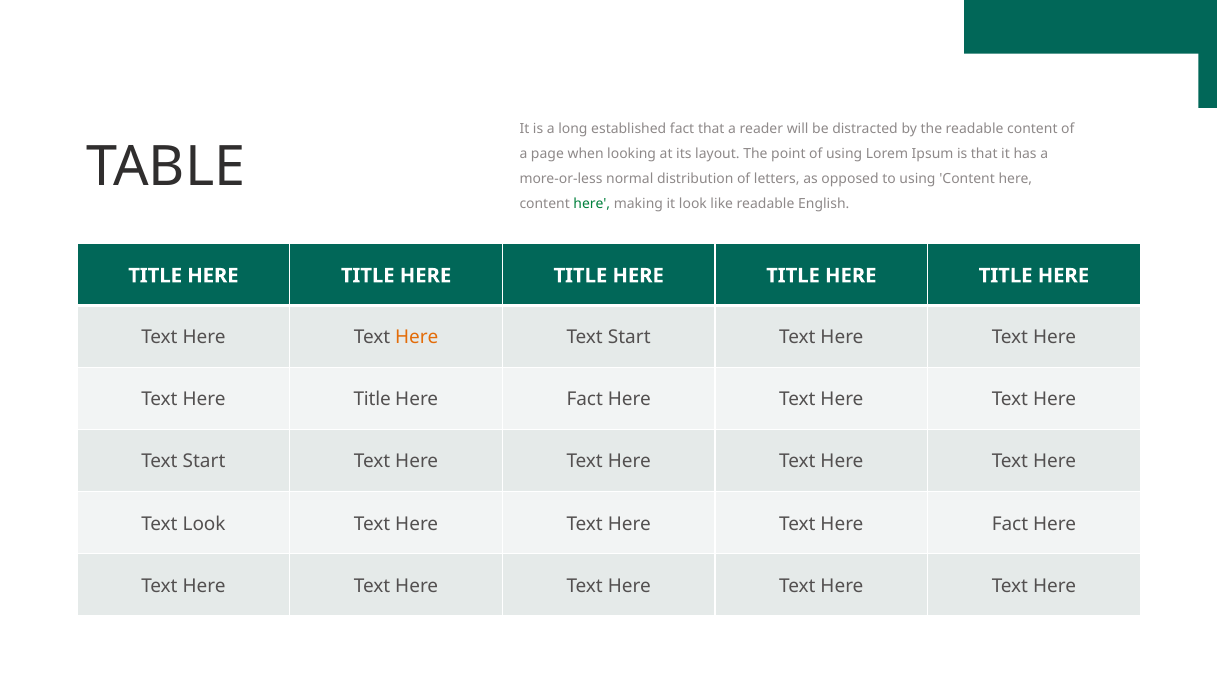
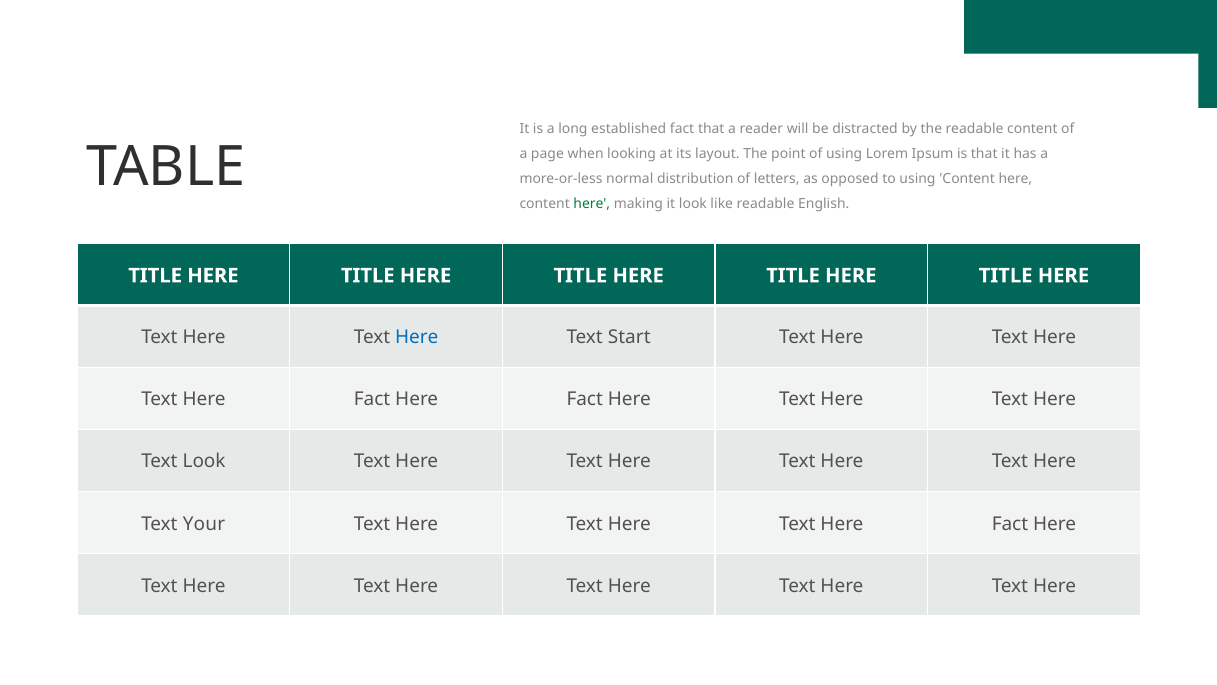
Here colour: orange -> blue (417, 337)
Title: Title -> Fact (372, 399)
Start: Start -> Look (204, 461)
Text Look: Look -> Your (204, 523)
